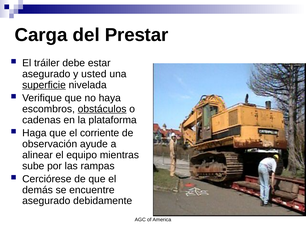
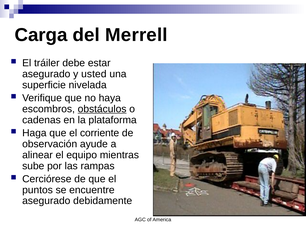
Prestar: Prestar -> Merrell (136, 35)
superficie underline: present -> none (44, 85)
demás: demás -> puntos (37, 190)
